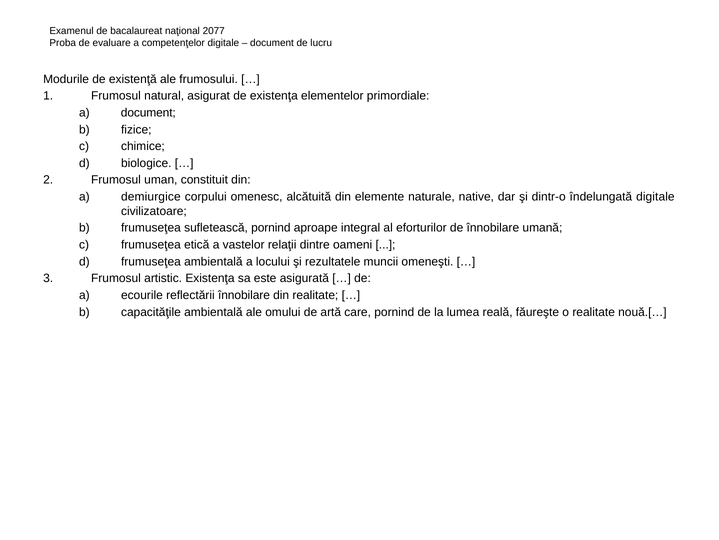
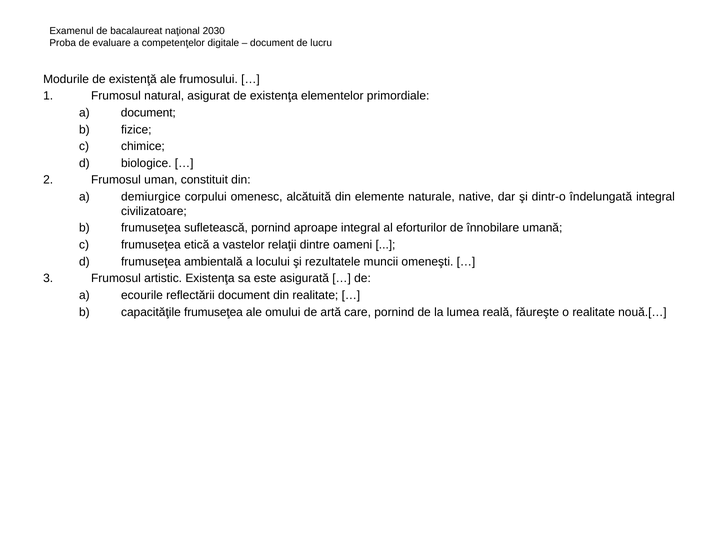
2077: 2077 -> 2030 (214, 31)
îndelungată digitale: digitale -> integral (655, 197)
reflectării înnobilare: înnobilare -> document (244, 295)
capacităţile ambientală: ambientală -> frumuseţea (213, 312)
